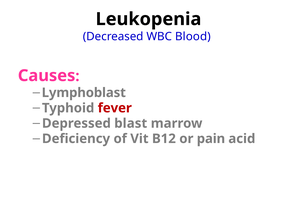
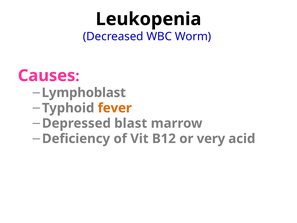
Blood: Blood -> Worm (193, 36)
fever colour: red -> orange (115, 108)
pain: pain -> very (211, 139)
